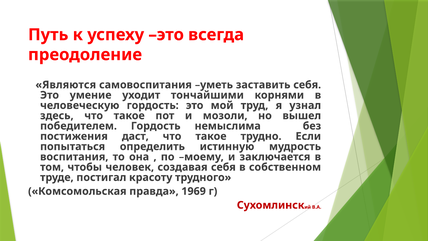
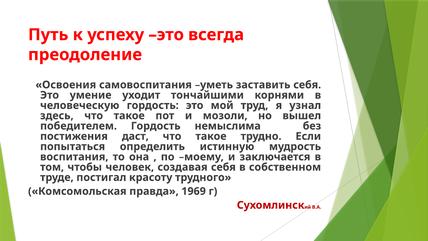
Являются: Являются -> Освоения (66, 85)
